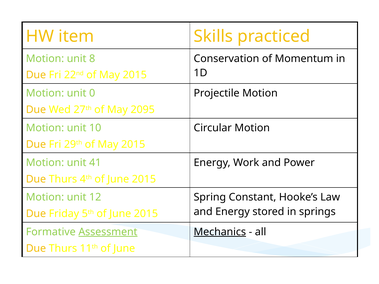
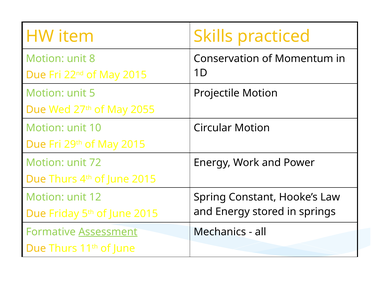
0: 0 -> 5 (92, 93)
2095: 2095 -> 2055 (143, 110)
41: 41 -> 72 (95, 163)
Mechanics underline: present -> none (220, 232)
